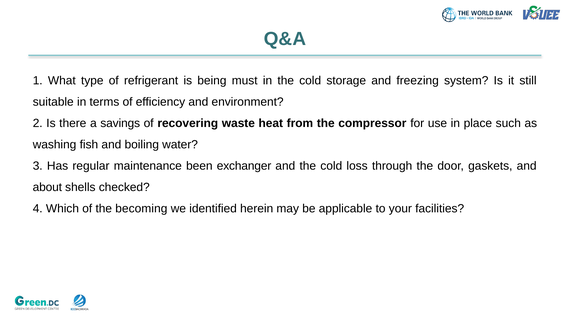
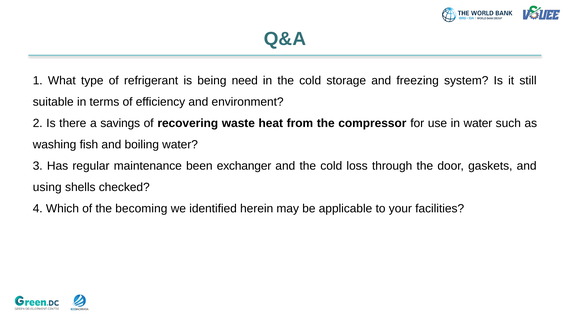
must: must -> need (245, 81)
in place: place -> water (478, 123)
about: about -> using (47, 187)
